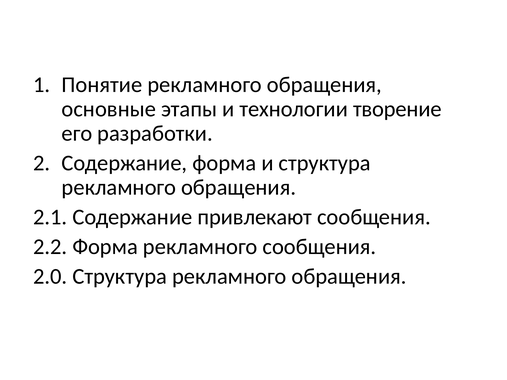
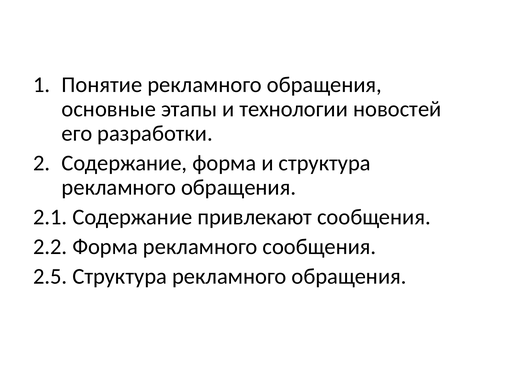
творение: творение -> новостей (397, 109)
2.0: 2.0 -> 2.5 (50, 277)
